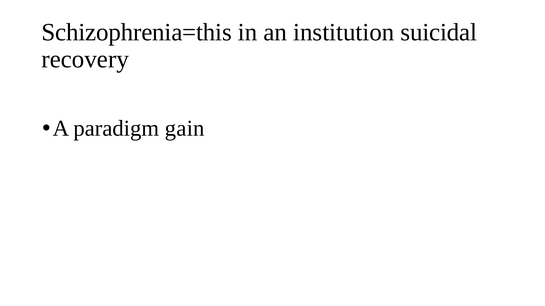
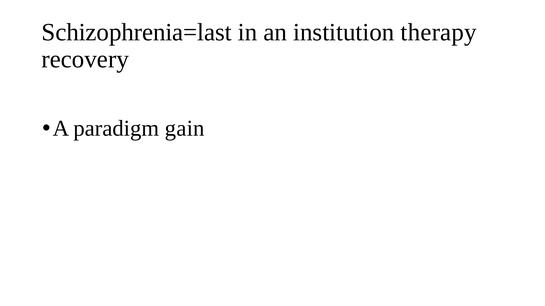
Schizophrenia=this: Schizophrenia=this -> Schizophrenia=last (137, 32)
suicidal: suicidal -> therapy (439, 32)
